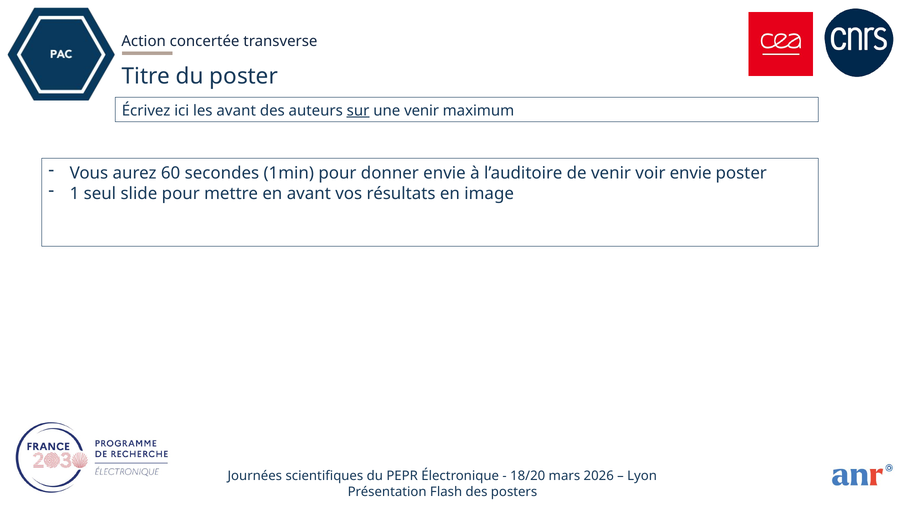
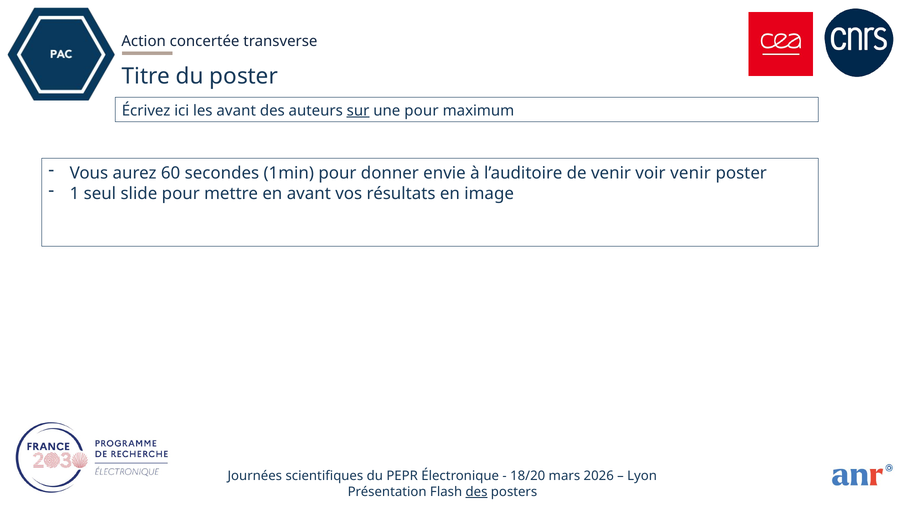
une venir: venir -> pour (421, 111)
voir envie: envie -> venir (690, 173)
des underline: none -> present (477, 492)
